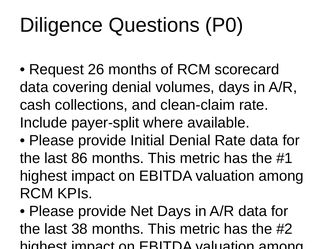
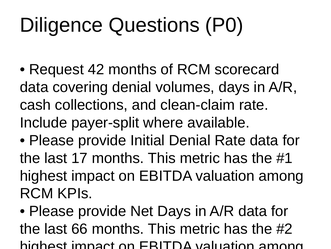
26: 26 -> 42 (96, 69)
86: 86 -> 17 (79, 158)
38: 38 -> 66 (79, 228)
